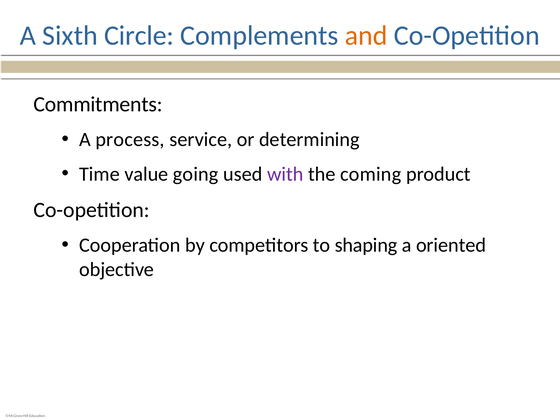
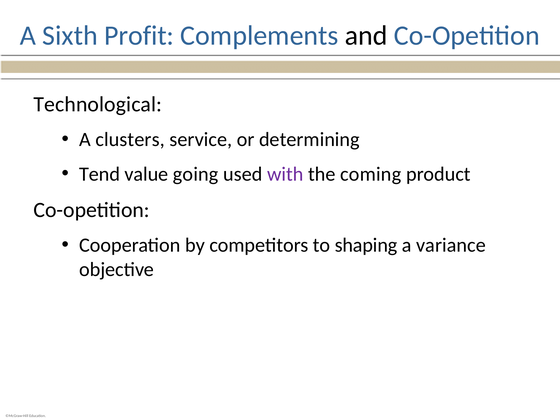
Circle: Circle -> Profit (139, 36)
and colour: orange -> black (366, 36)
Commitments: Commitments -> Technological (98, 104)
process: process -> clusters (130, 140)
Time: Time -> Tend (100, 174)
oriented: oriented -> variance (451, 245)
